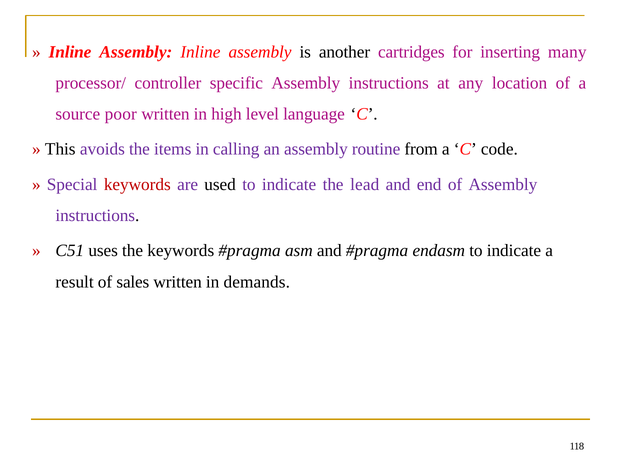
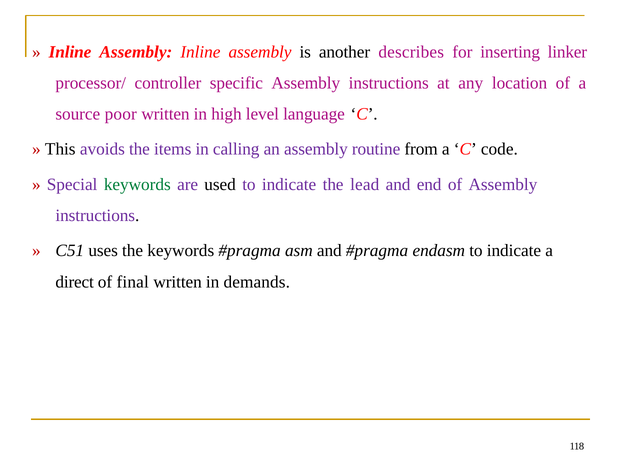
cartridges: cartridges -> describes (411, 52)
many: many -> linker (567, 52)
keywords colour: red -> green (137, 184)
result: result -> direct (75, 282)
sales: sales -> final (133, 282)
